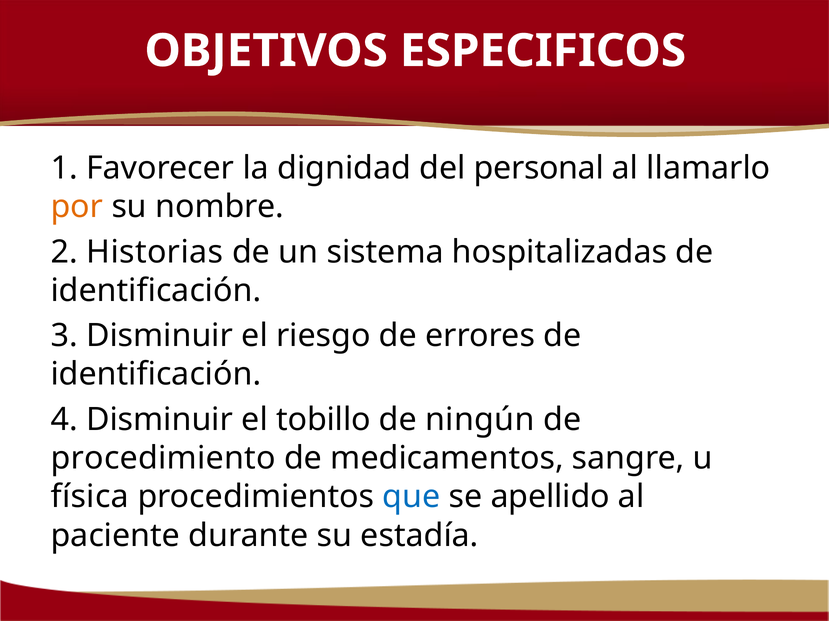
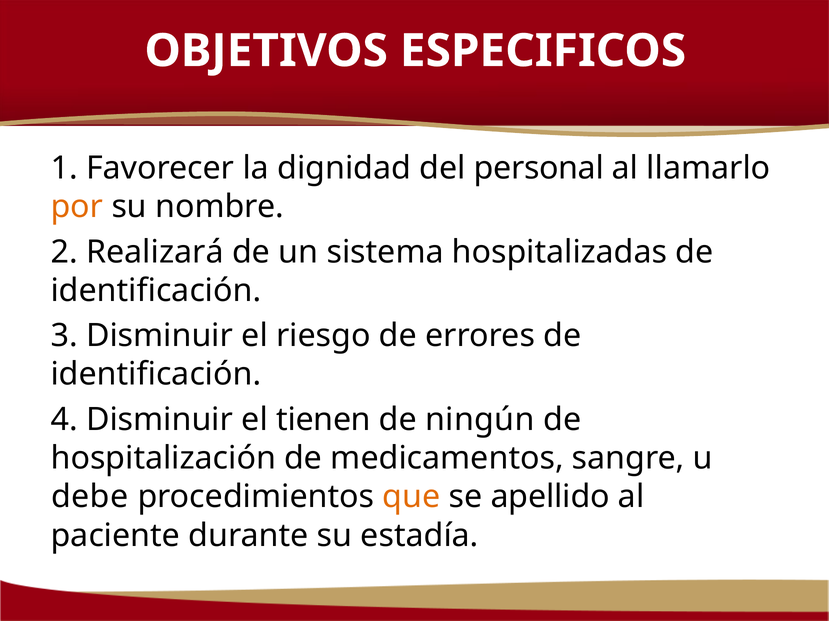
Historias: Historias -> Realizará (155, 252)
tobillo: tobillo -> tienen (324, 420)
procedimiento: procedimiento -> hospitalización (163, 459)
física: física -> debe (90, 497)
que colour: blue -> orange (411, 497)
